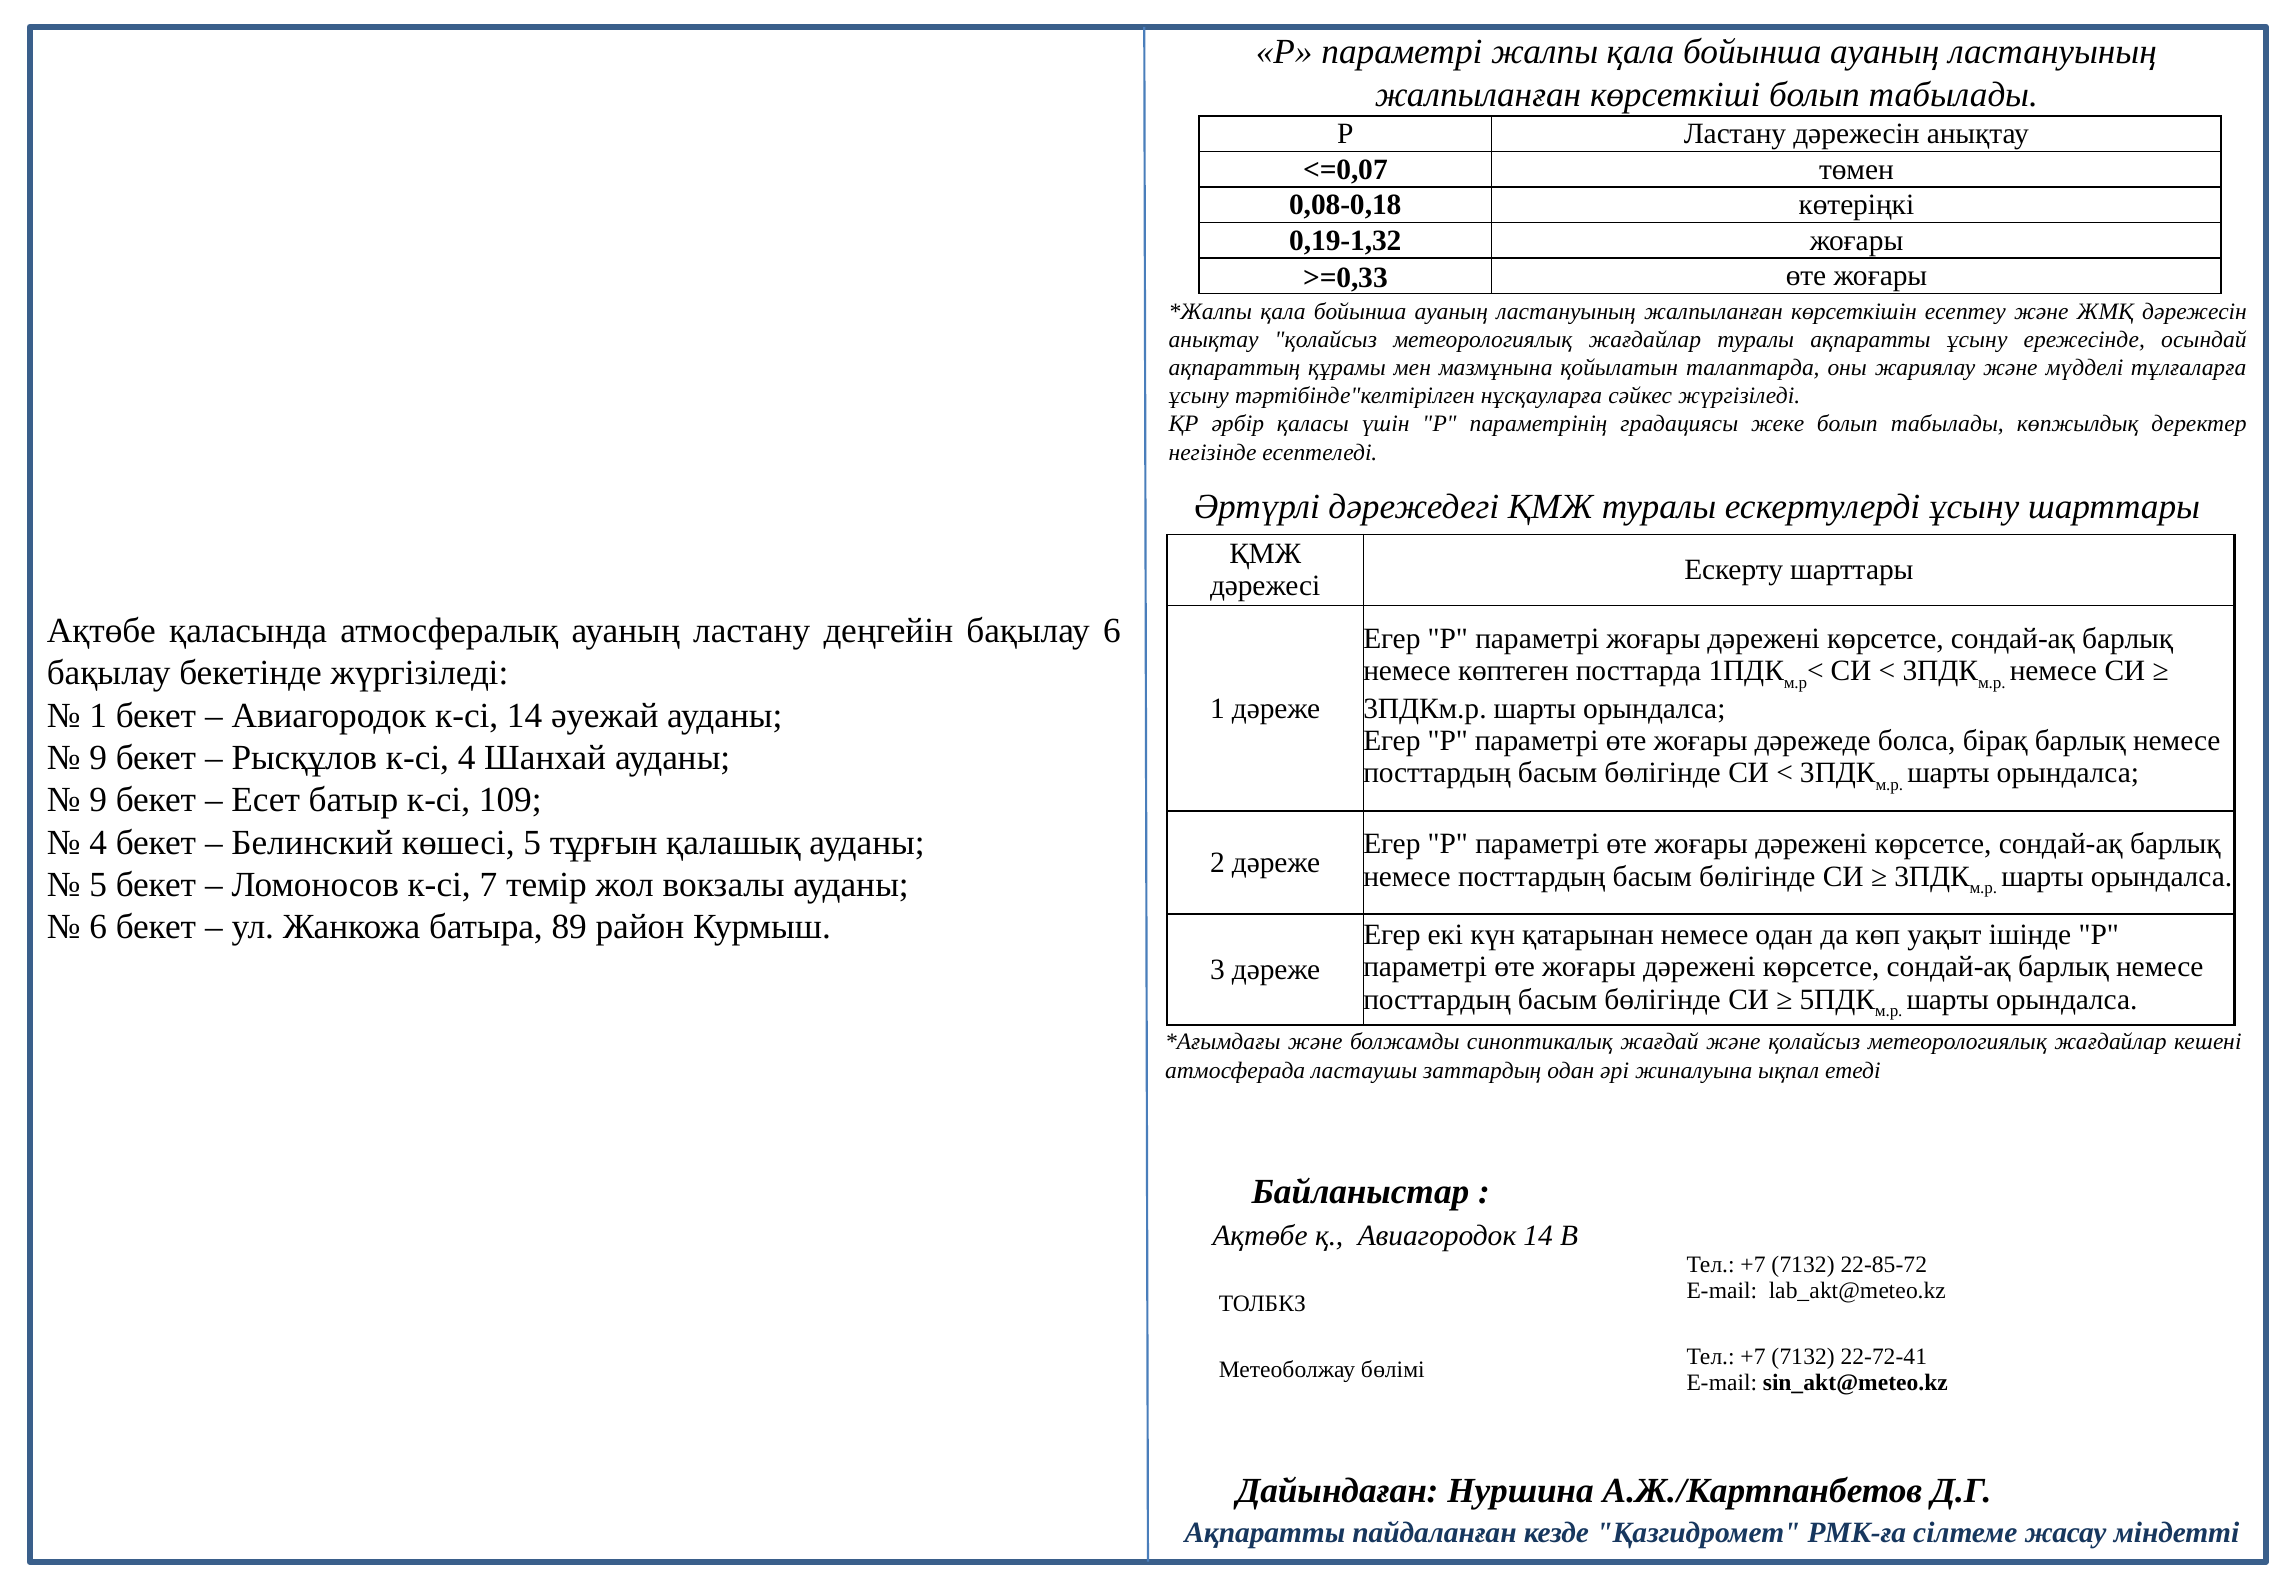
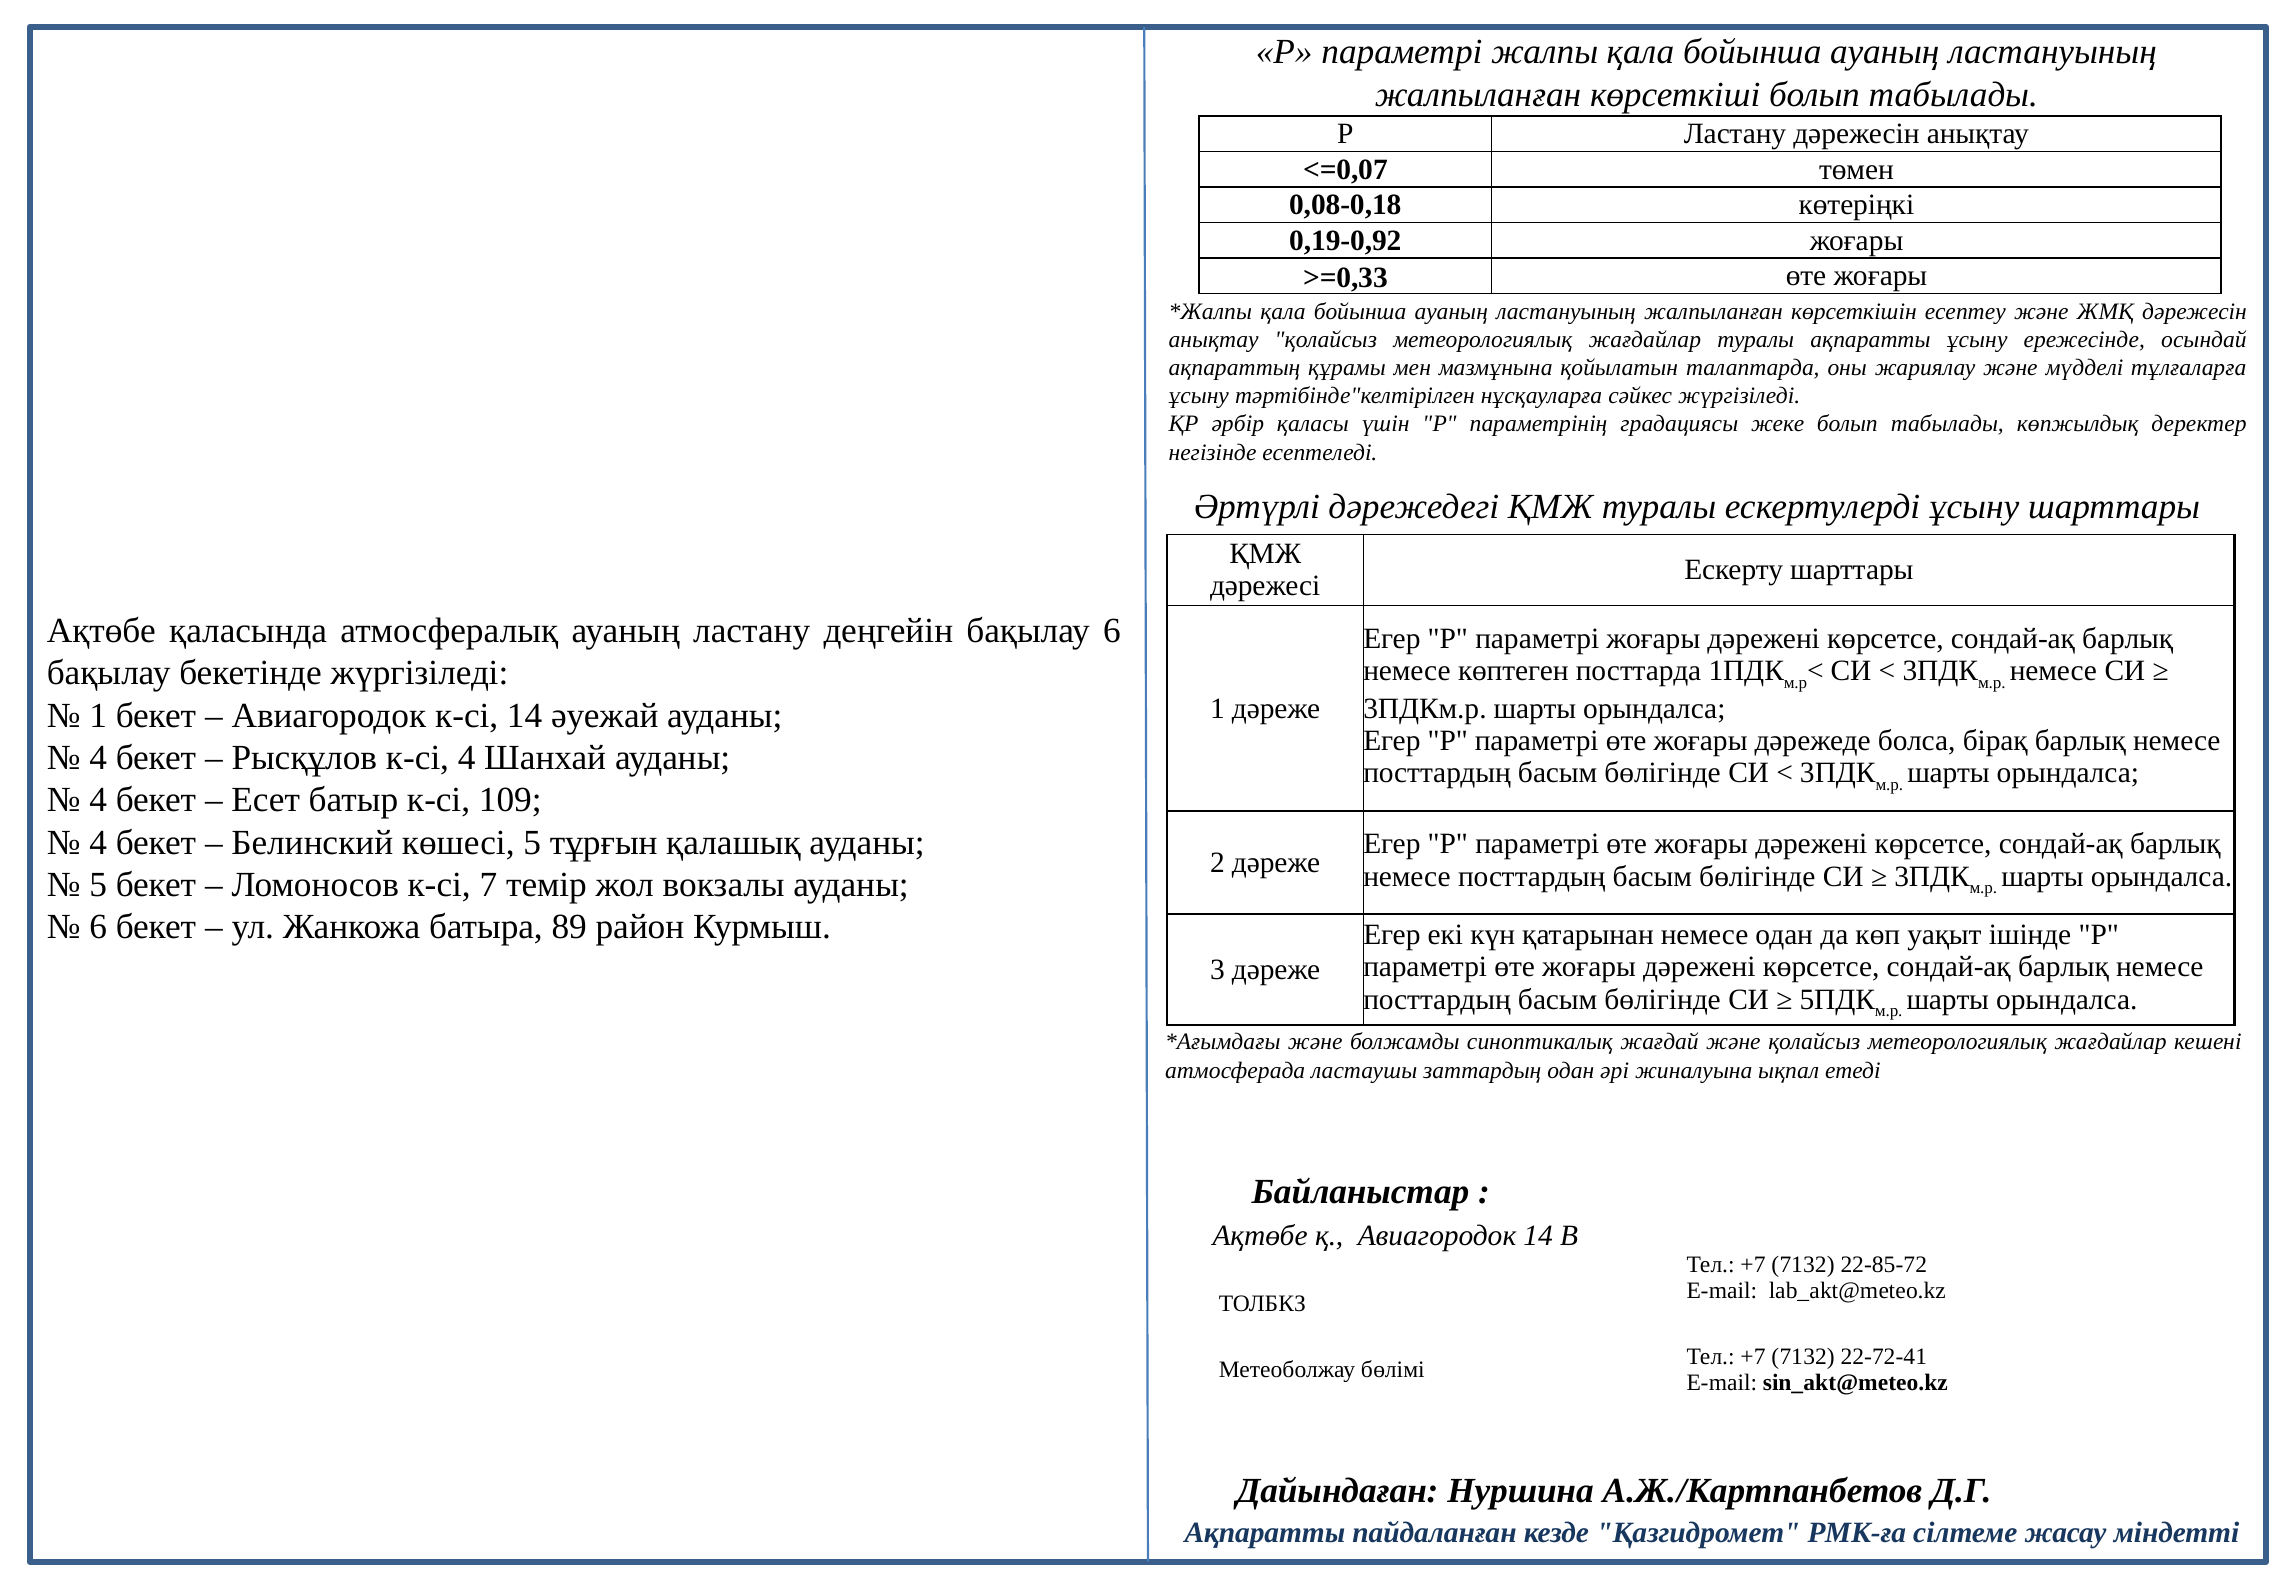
0,19-1,32: 0,19-1,32 -> 0,19-0,92 (1345, 240)
9: 9 -> 4 (98, 758)
9: 9 -> 4 (98, 800)
